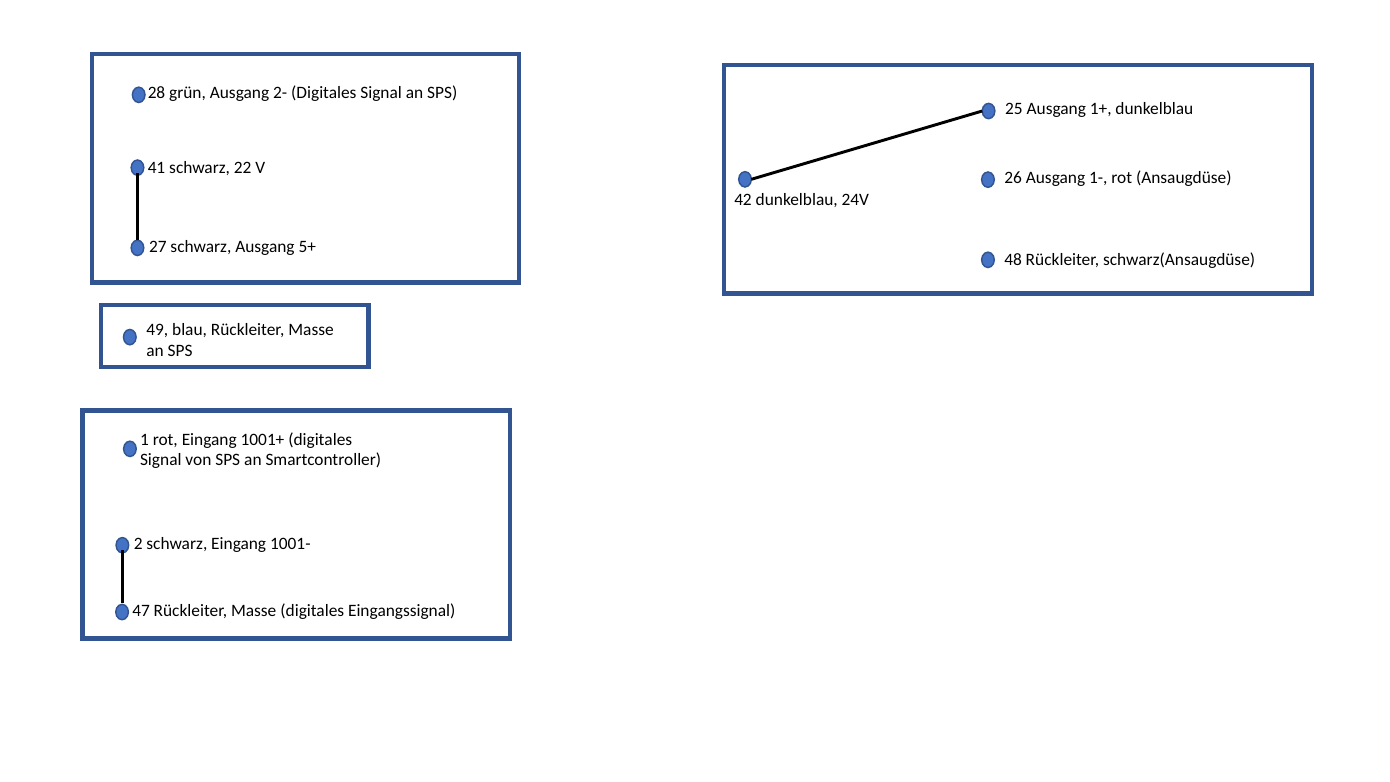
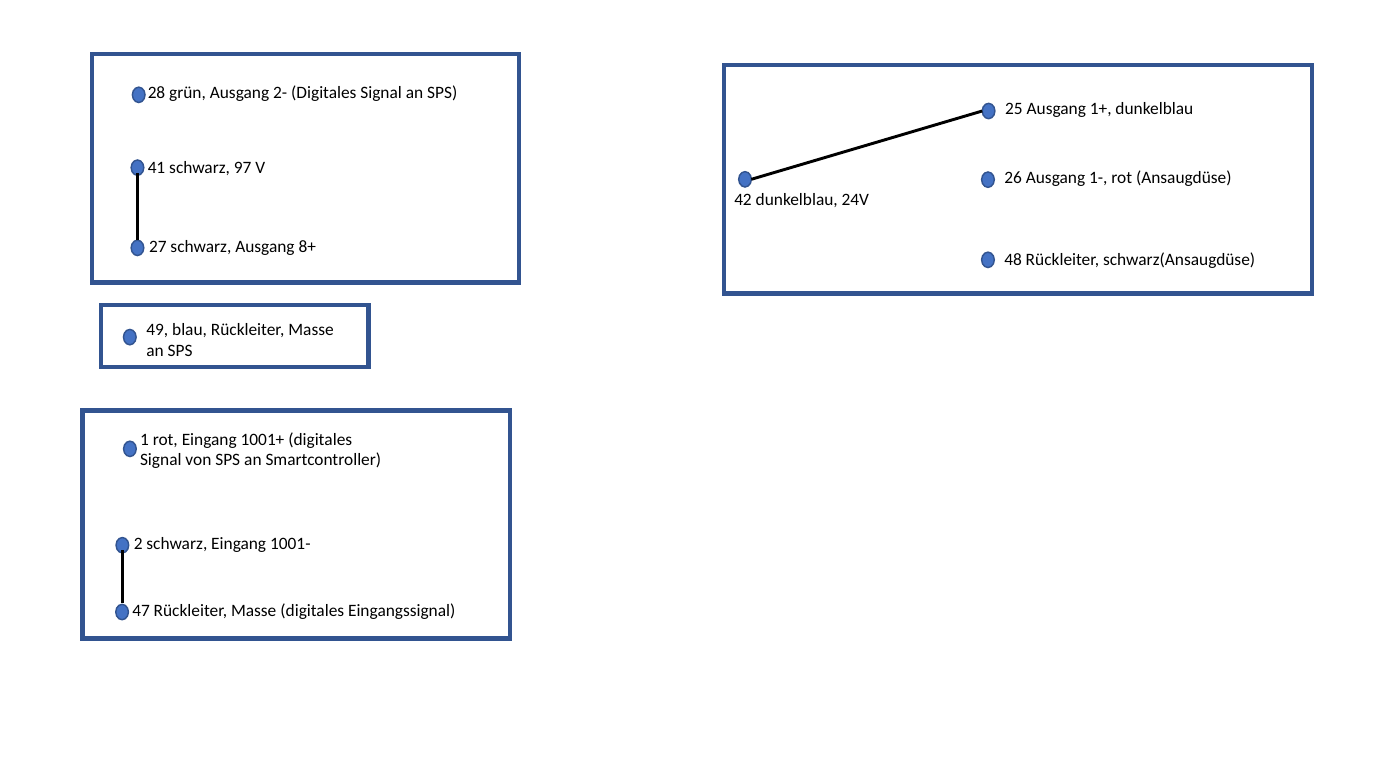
22: 22 -> 97 (243, 167)
5+: 5+ -> 8+ (307, 247)
